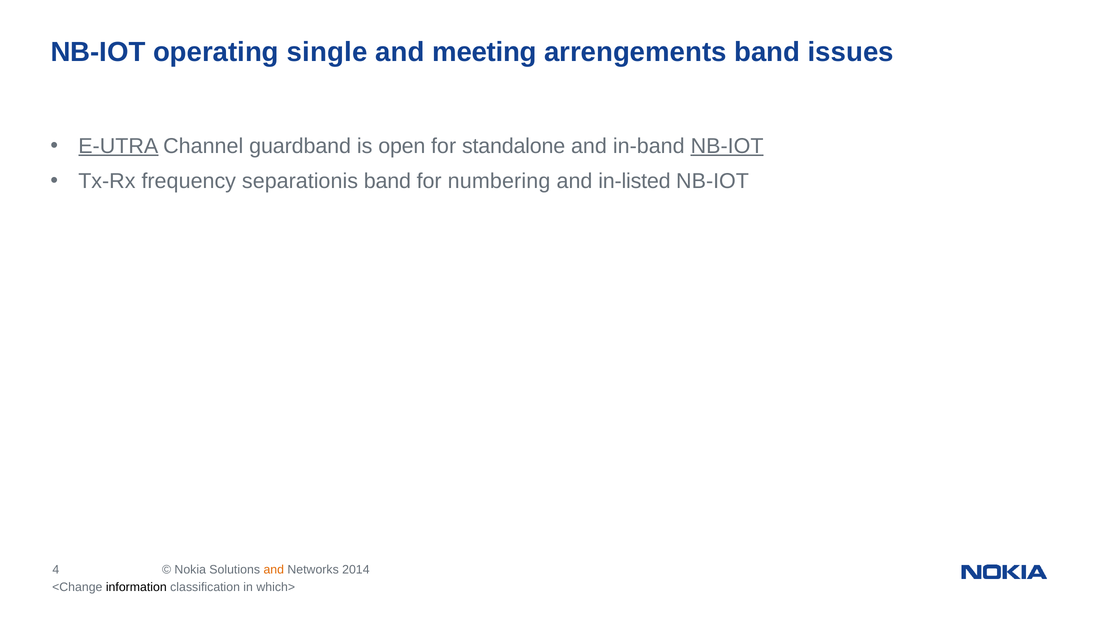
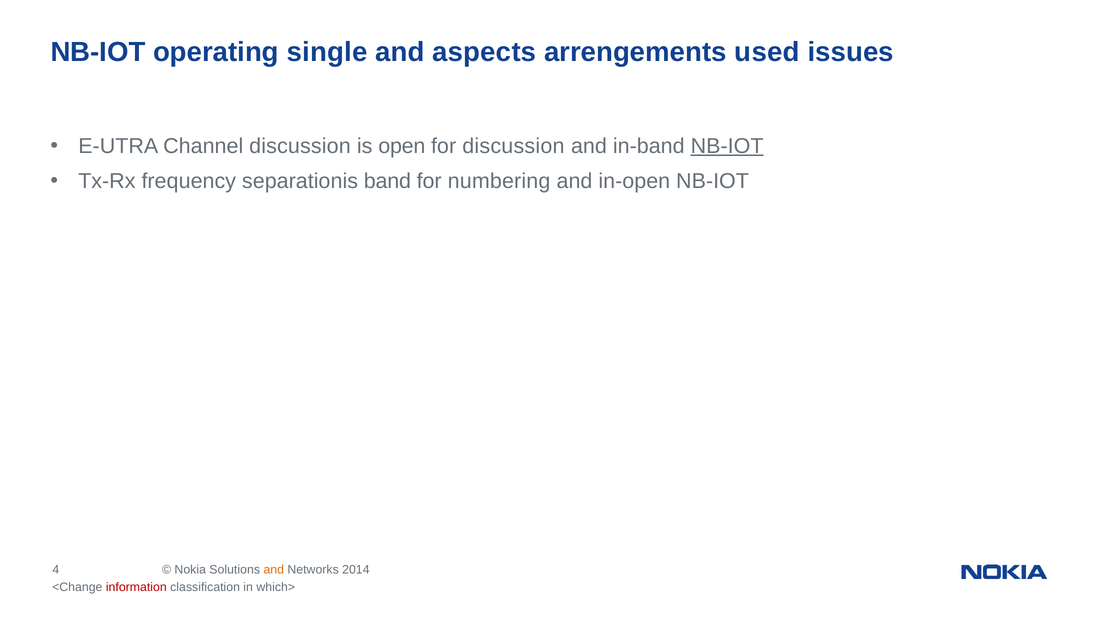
meeting: meeting -> aspects (484, 52)
arrengements band: band -> used (767, 52)
E-UTRA underline: present -> none (118, 146)
Channel guardband: guardband -> discussion (300, 146)
for standalone: standalone -> discussion (513, 146)
in-listed: in-listed -> in-open (634, 181)
information colour: black -> red (136, 587)
